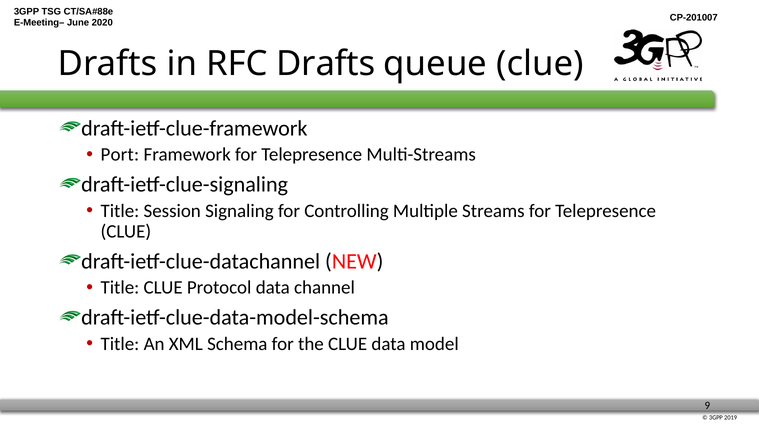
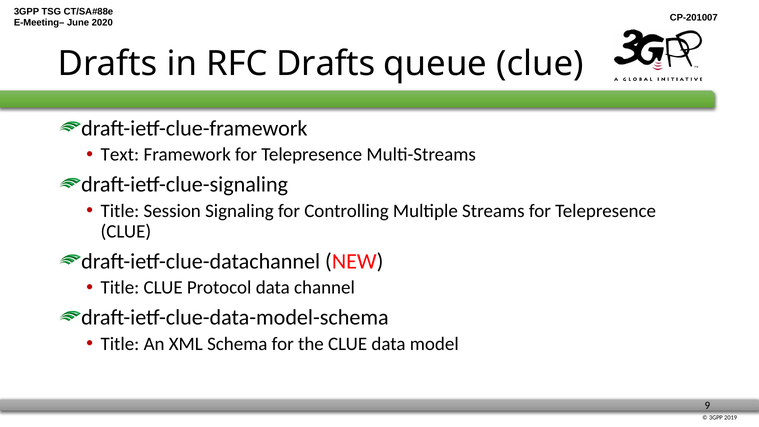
Port: Port -> Text (120, 154)
